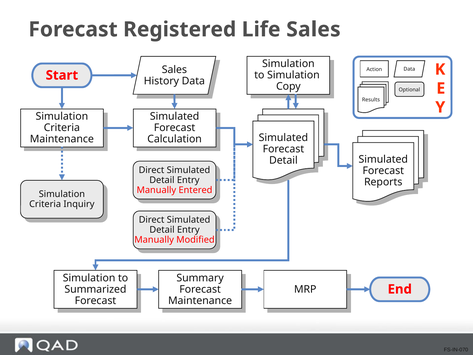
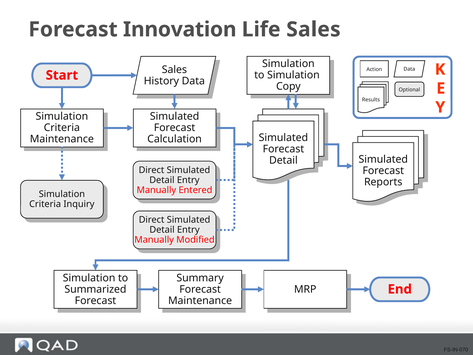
Registered: Registered -> Innovation (180, 29)
